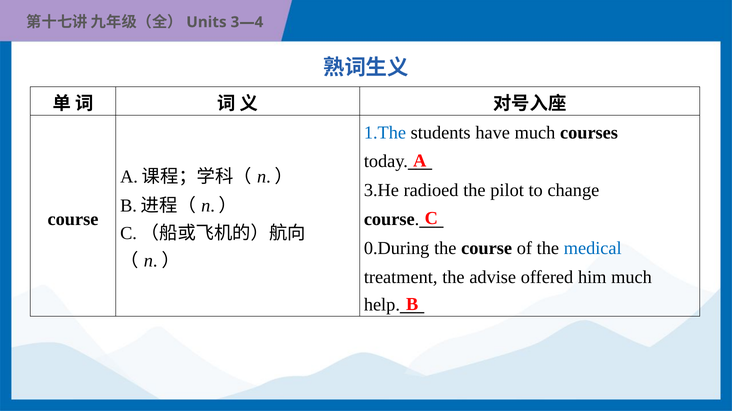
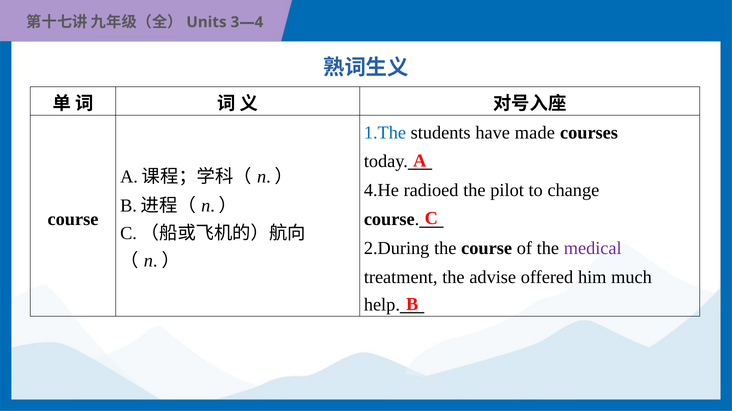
have much: much -> made (535, 133)
3.He: 3.He -> 4.He (381, 191)
0.During: 0.During -> 2.During (397, 249)
medical colour: blue -> purple (593, 249)
